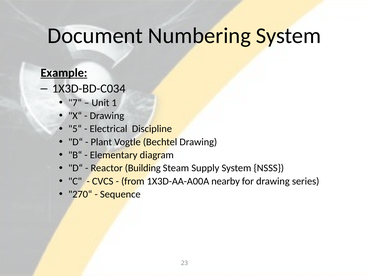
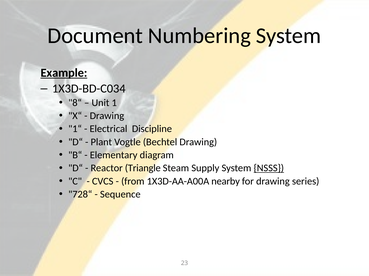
7“: 7“ -> 8“ (75, 103)
5“: 5“ -> 1“ (75, 129)
Building: Building -> Triangle (143, 169)
NSSS underline: none -> present (269, 169)
270“: 270“ -> 728“ (80, 195)
